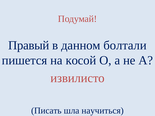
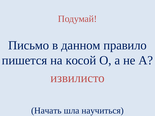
Правый: Правый -> Письмо (29, 45)
болтали: болтали -> правило (125, 45)
Писать: Писать -> Начать (46, 111)
